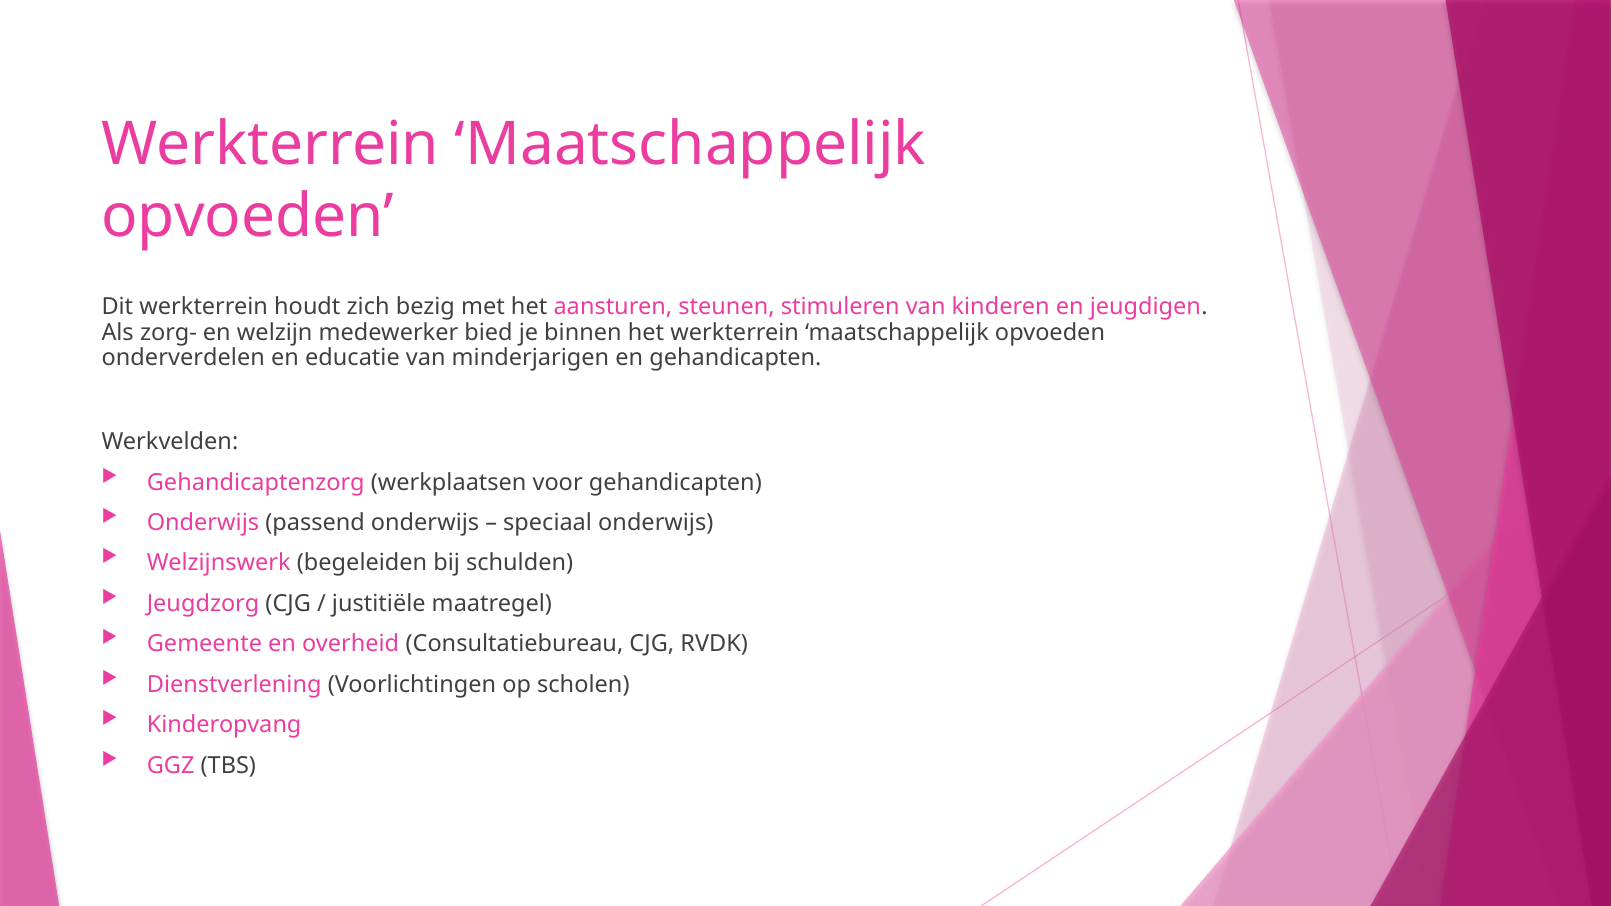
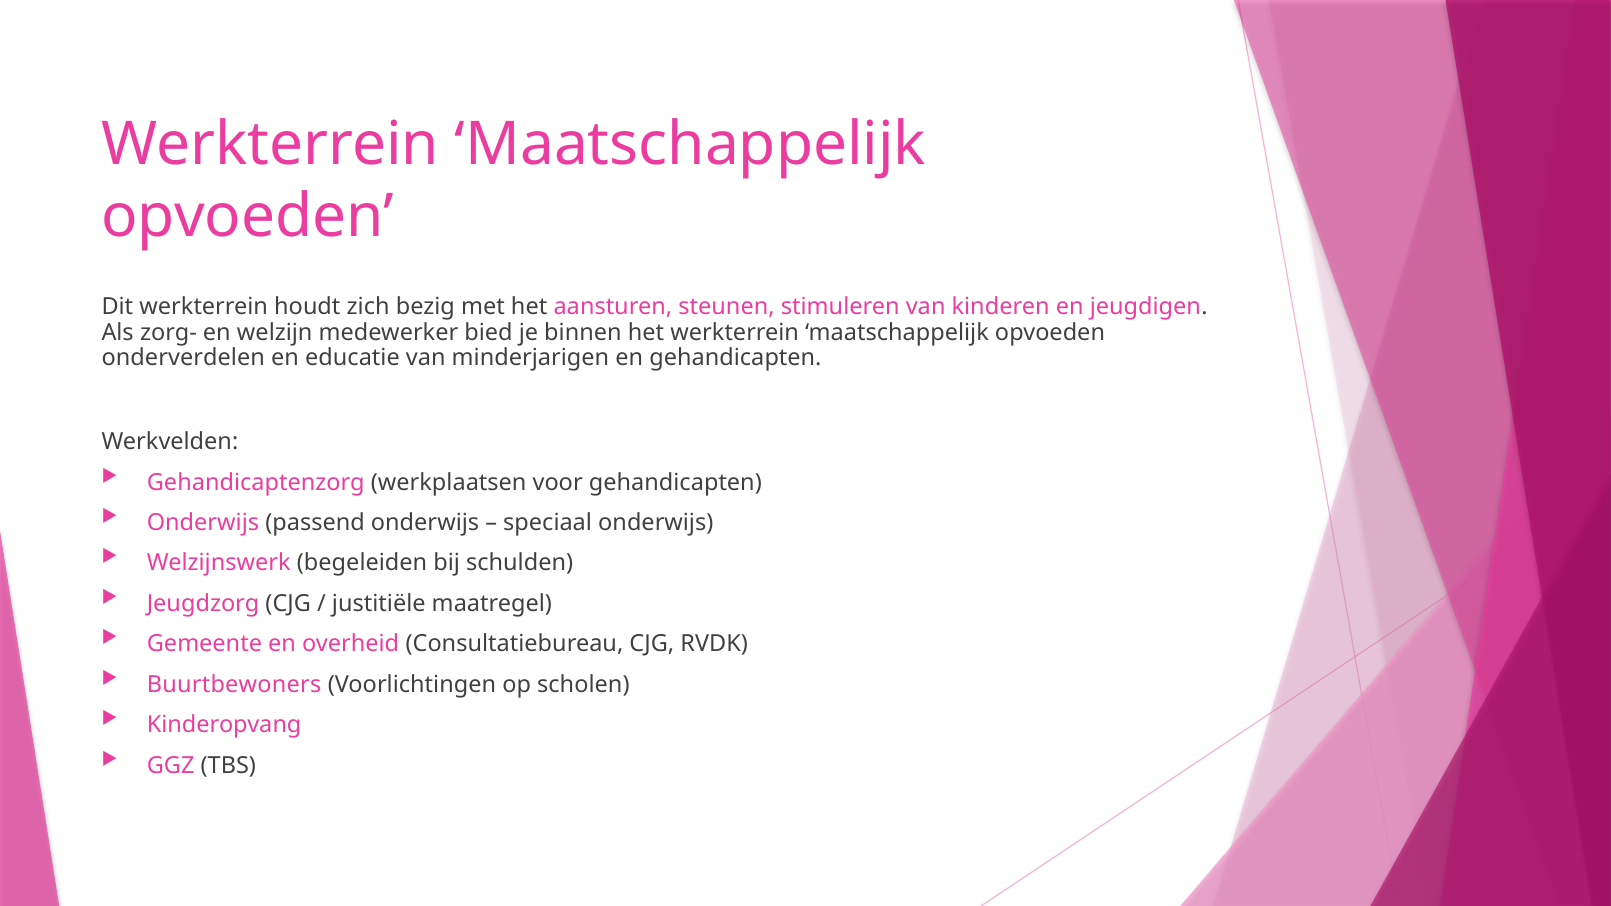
Dienstverlening: Dienstverlening -> Buurtbewoners (234, 685)
